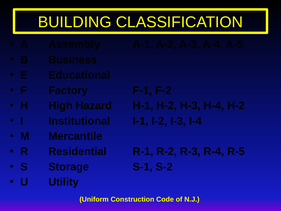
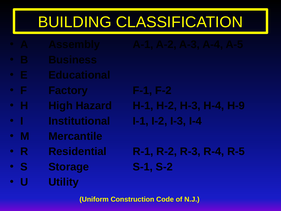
H-4 H-2: H-2 -> H-9 (236, 106)
